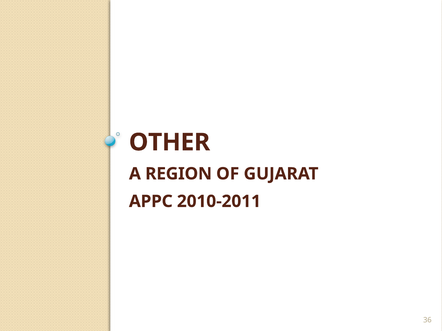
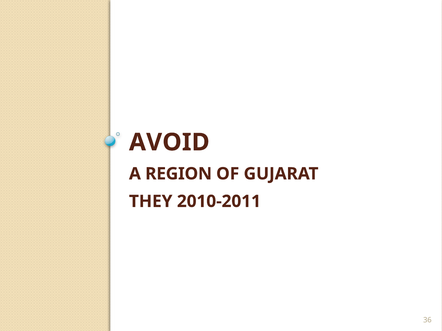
OTHER: OTHER -> AVOID (169, 142)
APPC: APPC -> THEY (151, 202)
